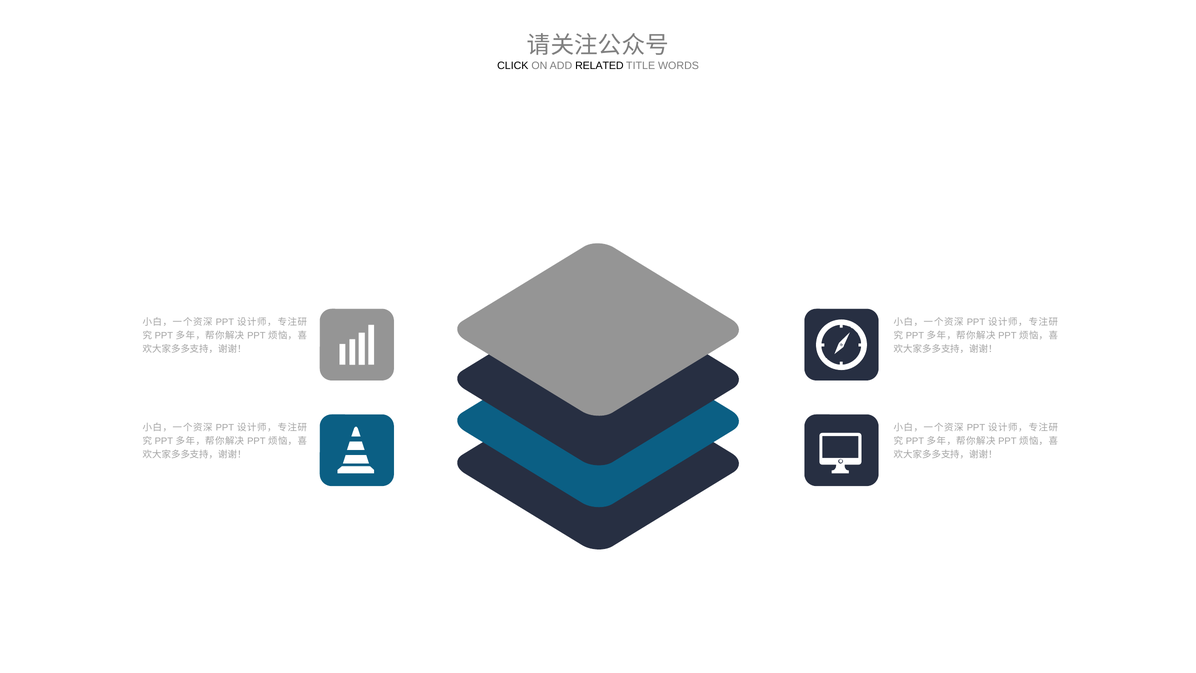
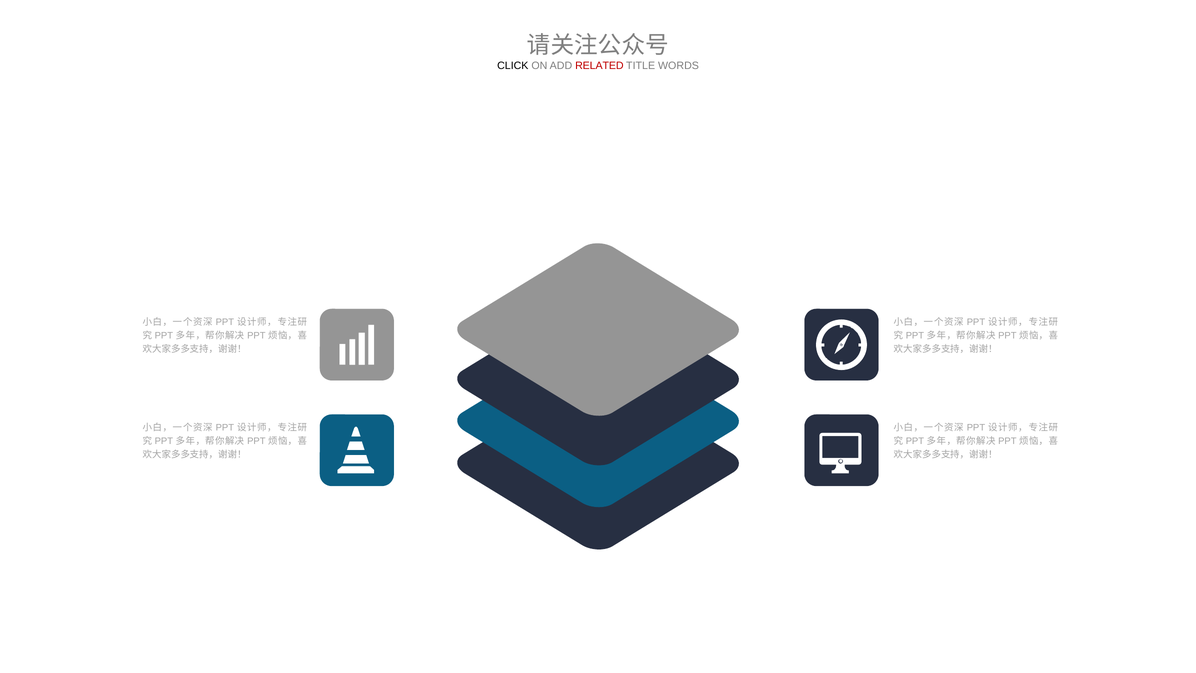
RELATED colour: black -> red (599, 66)
